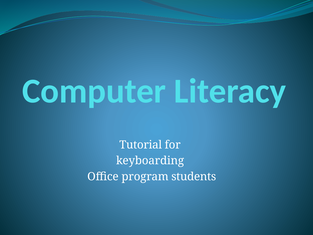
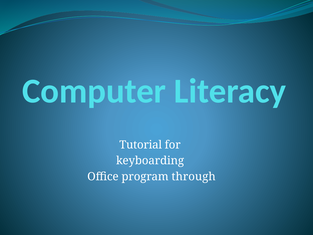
students: students -> through (194, 176)
